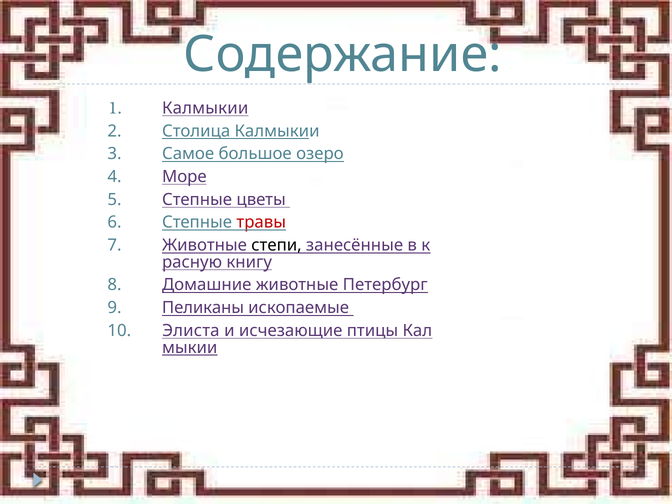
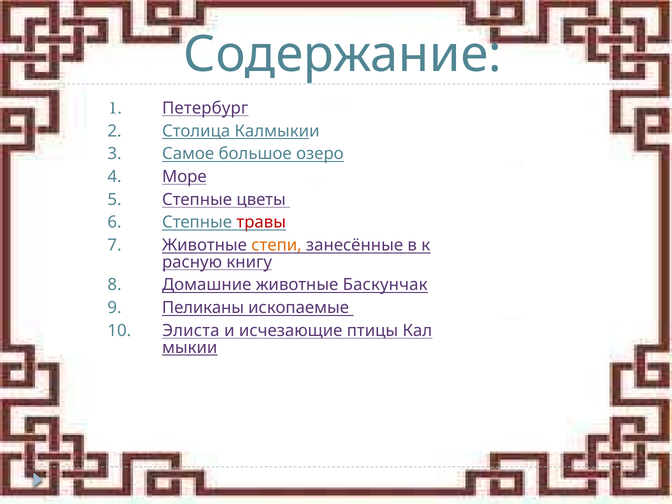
Калмыкии: Калмыкии -> Петербург (205, 108)
степи colour: black -> orange (277, 245)
Петербург: Петербург -> Баскунчак (385, 285)
